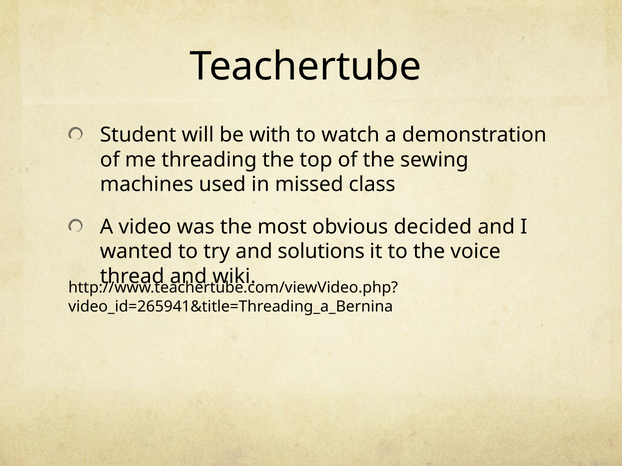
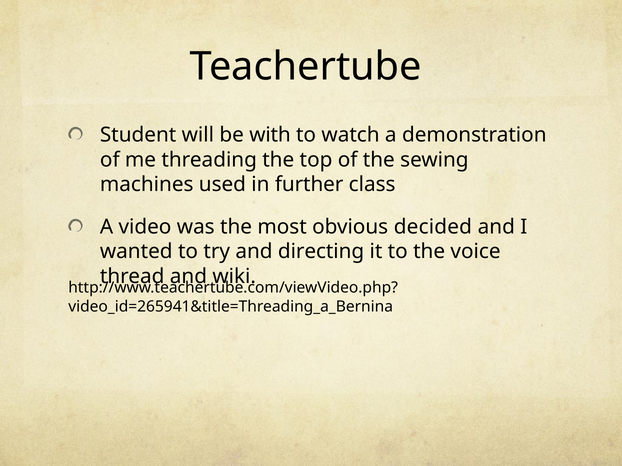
missed: missed -> further (309, 185)
solutions: solutions -> directing (321, 252)
